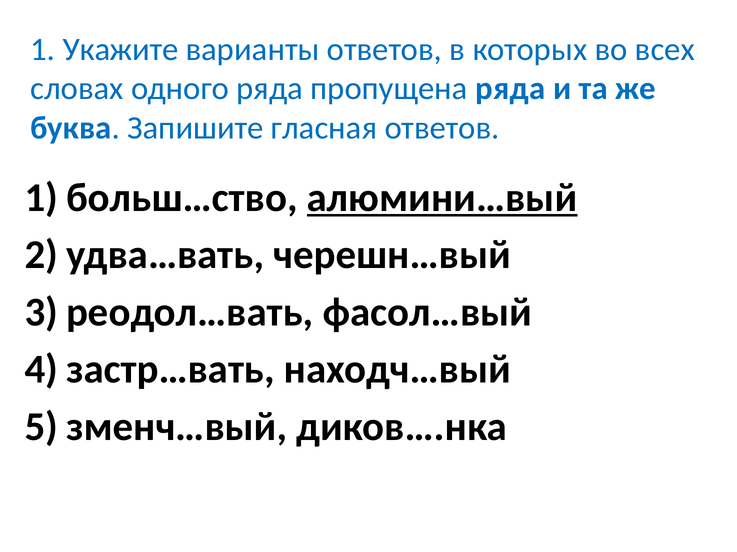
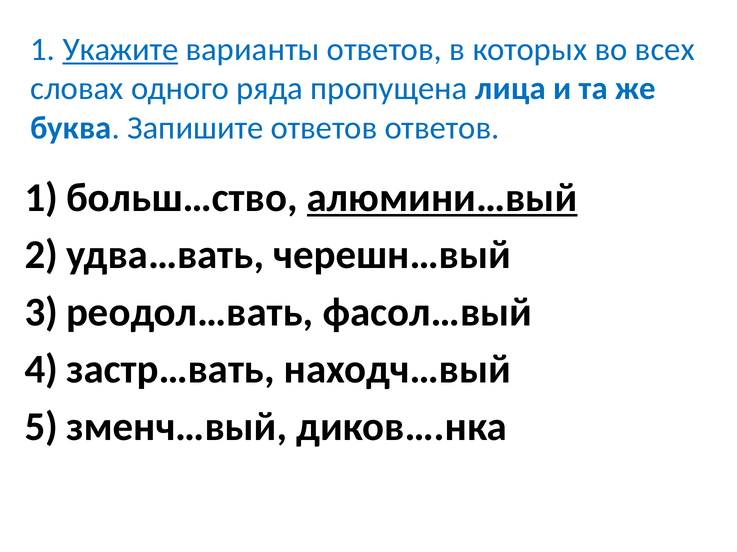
Укажите underline: none -> present (121, 49)
пропущена ряда: ряда -> лица (511, 89)
Запишите гласная: гласная -> ответов (324, 128)
